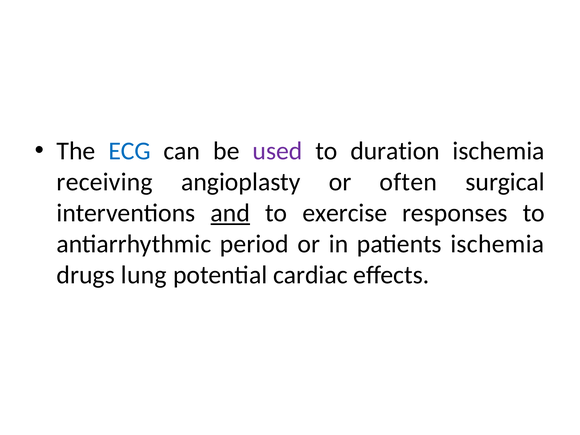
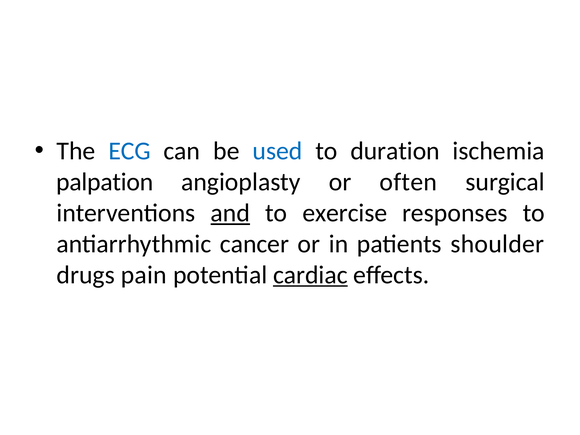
used colour: purple -> blue (277, 151)
receiving: receiving -> palpation (105, 182)
period: period -> cancer (254, 244)
patients ischemia: ischemia -> shoulder (497, 244)
lung: lung -> pain (144, 275)
cardiac underline: none -> present (310, 275)
